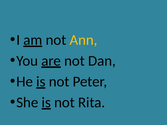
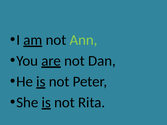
Ann colour: yellow -> light green (84, 40)
